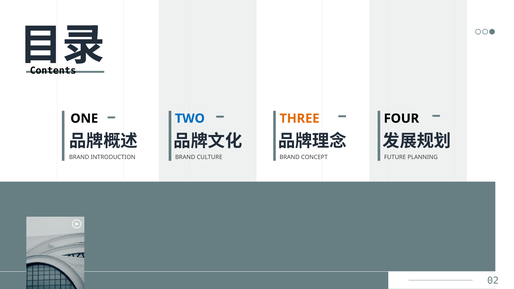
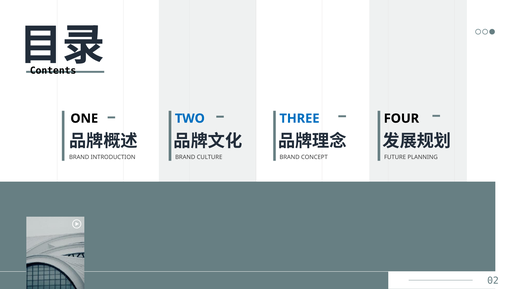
THREE colour: orange -> blue (299, 119)
